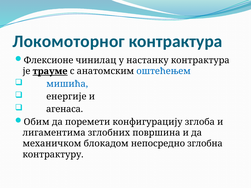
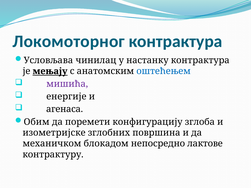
Флексионе: Флексионе -> Условљава (48, 60)
трауме: трауме -> мењају (50, 71)
мишића colour: blue -> purple (67, 84)
лигаментима: лигаментима -> изометријске (54, 133)
зглобна: зглобна -> лактове (205, 144)
